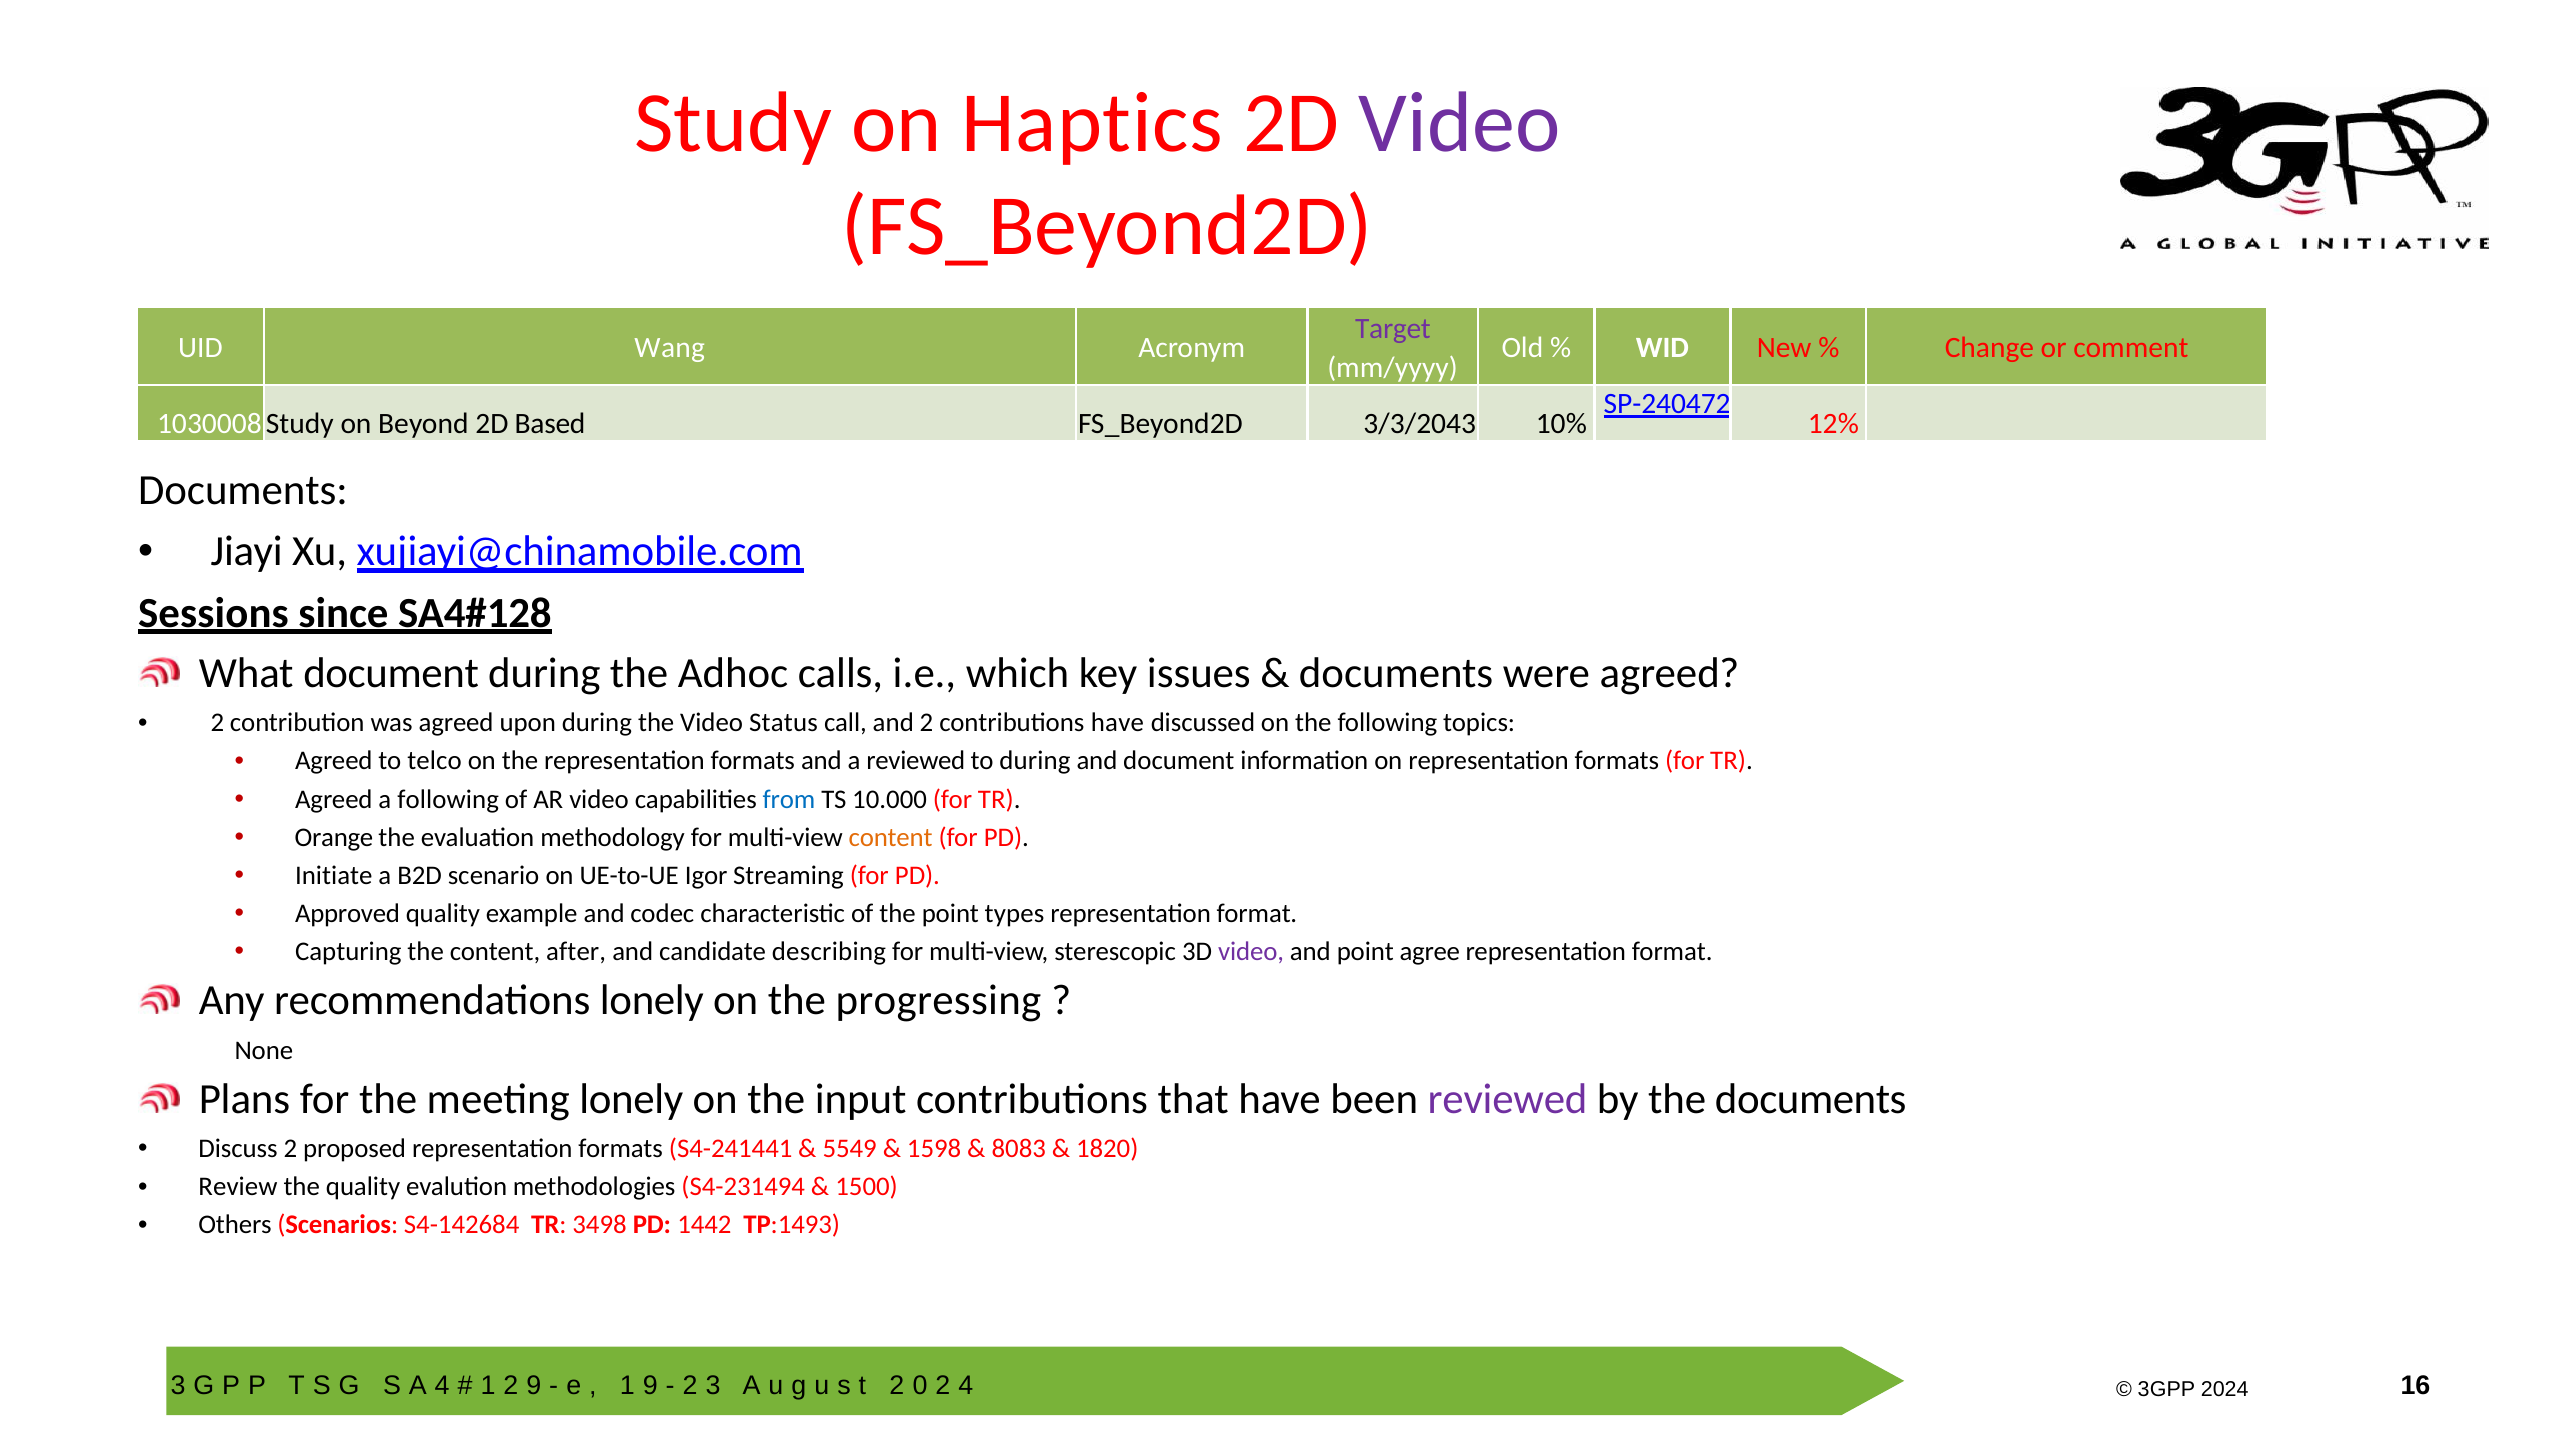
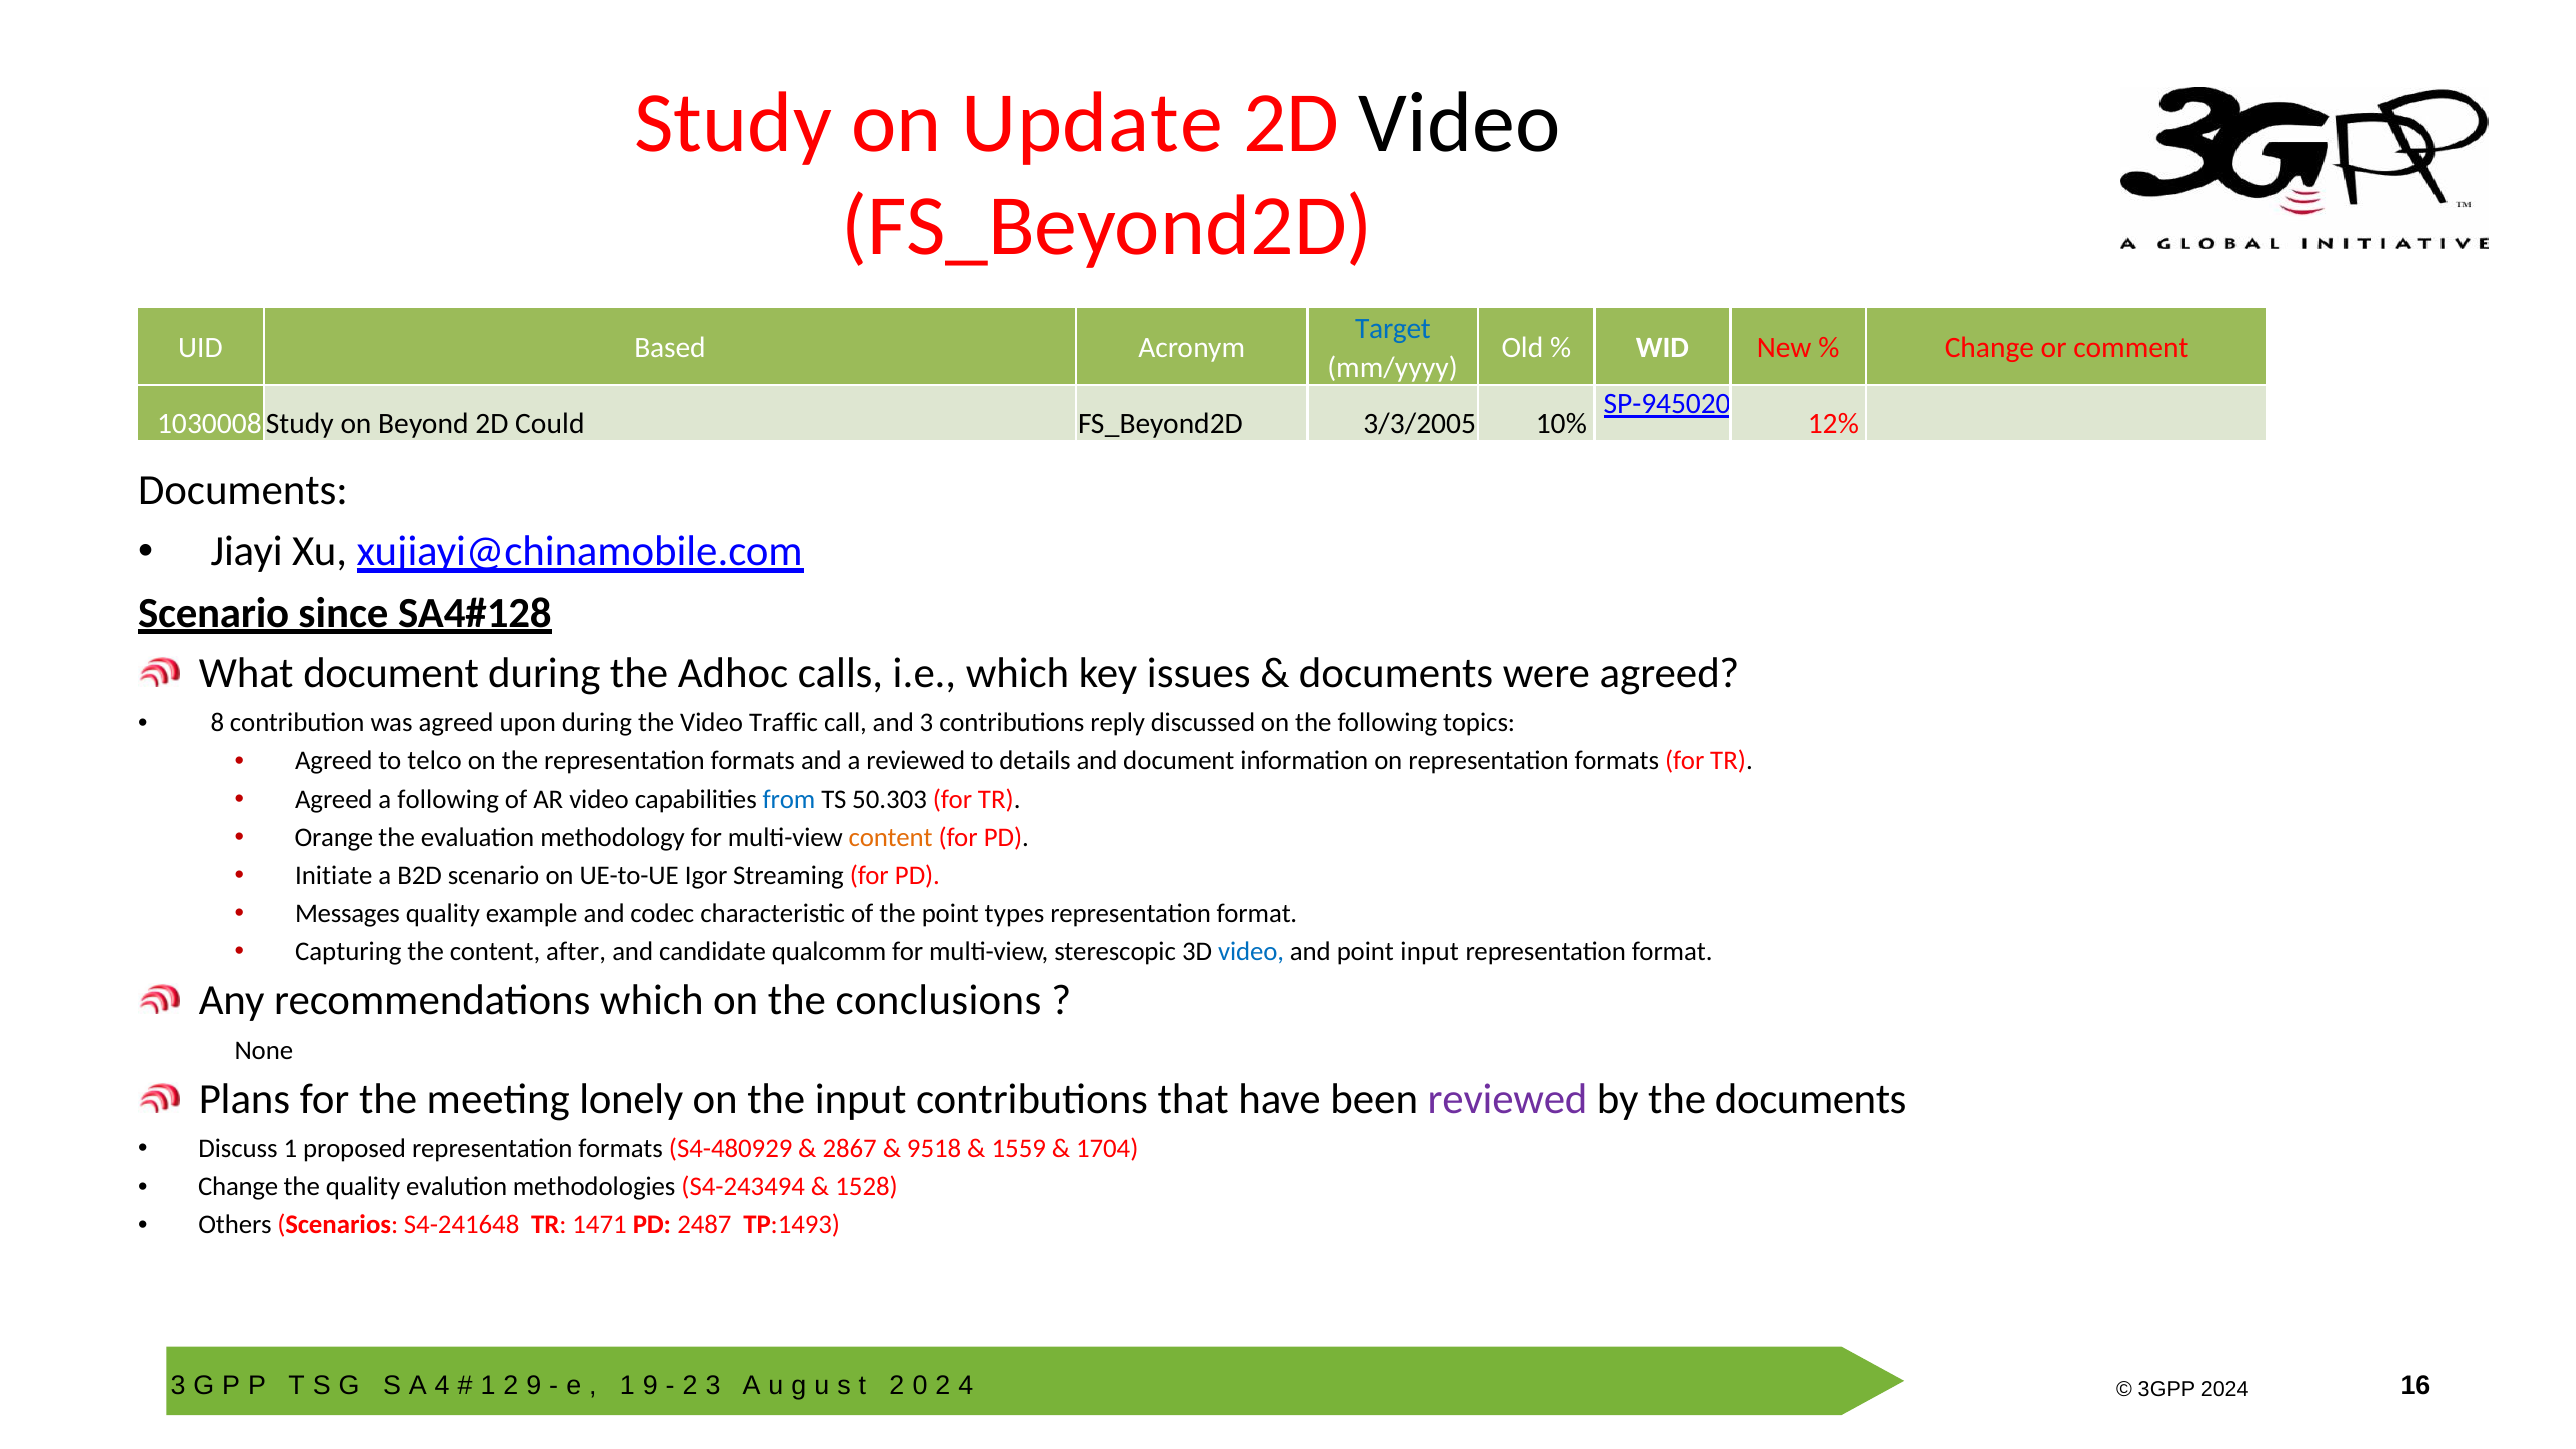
Haptics: Haptics -> Update (1092, 123)
Video colour: purple -> black (1460, 123)
Target colour: purple -> blue (1393, 328)
Wang: Wang -> Based (670, 348)
SP-240472: SP-240472 -> SP-945020 (1667, 404)
Based: Based -> Could (550, 423)
3/3/2043: 3/3/2043 -> 3/3/2005 (1420, 423)
Sessions: Sessions -> Scenario (214, 613)
2: 2 -> 8 (217, 723)
Status: Status -> Traffic (784, 723)
and 2: 2 -> 3 (926, 723)
contributions have: have -> reply (1118, 723)
to during: during -> details (1035, 761)
10.000: 10.000 -> 50.303 (890, 799)
Approved: Approved -> Messages (347, 913)
describing: describing -> qualcomm (829, 951)
video colour: purple -> blue (1251, 951)
point agree: agree -> input (1430, 951)
recommendations lonely: lonely -> which (652, 1001)
progressing: progressing -> conclusions (938, 1001)
Discuss 2: 2 -> 1 (290, 1149)
S4-241441: S4-241441 -> S4-480929 (731, 1149)
5549: 5549 -> 2867 (850, 1149)
1598: 1598 -> 9518 (934, 1149)
8083: 8083 -> 1559 (1019, 1149)
1820: 1820 -> 1704 (1107, 1149)
Review: Review -> Change (238, 1187)
S4-231494: S4-231494 -> S4-243494 (743, 1187)
1500: 1500 -> 1528 (867, 1187)
S4-142684: S4-142684 -> S4-241648 (462, 1225)
3498: 3498 -> 1471 (600, 1225)
1442: 1442 -> 2487 (704, 1225)
